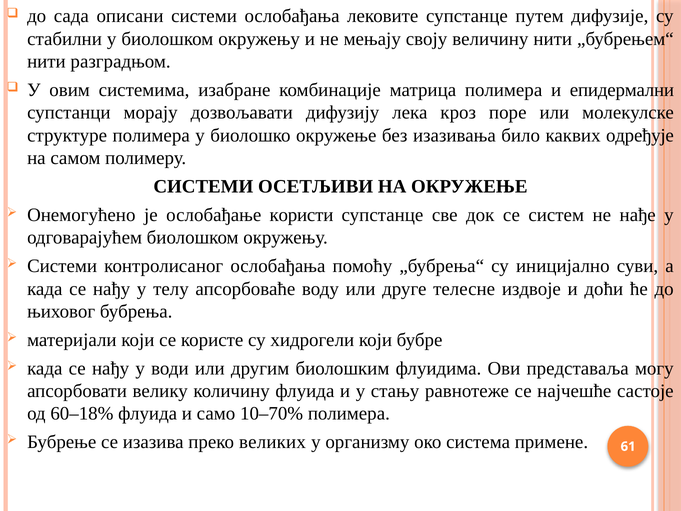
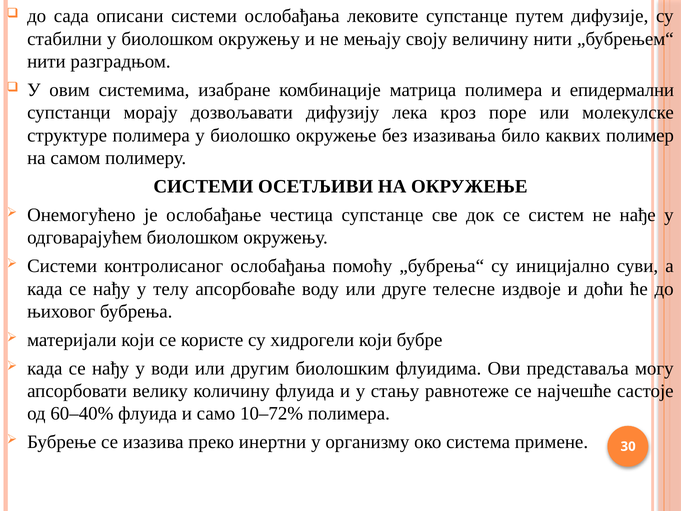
одређује: одређује -> полимер (640, 135)
користи: користи -> честица (301, 215)
60–18%: 60–18% -> 60–40% (82, 414)
10–70%: 10–70% -> 10–72% (272, 414)
великих: великих -> инертни (273, 442)
61: 61 -> 30 (628, 446)
